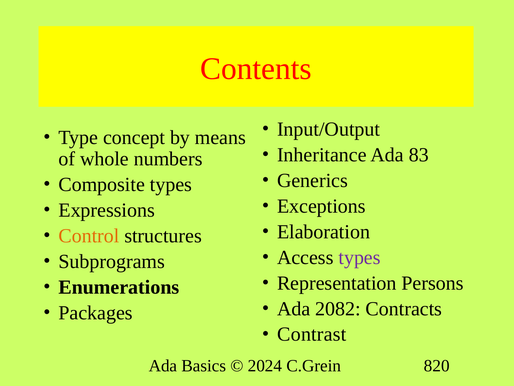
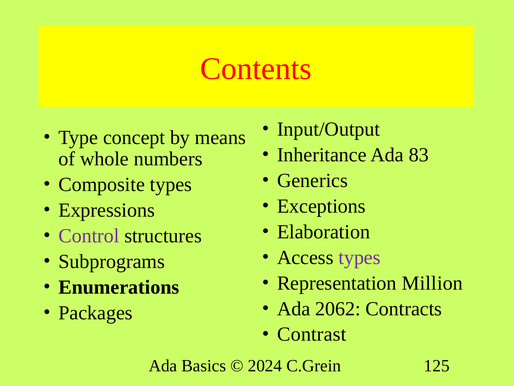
Control colour: orange -> purple (89, 236)
Persons: Persons -> Million (432, 283)
2082: 2082 -> 2062 (338, 308)
820: 820 -> 125 (437, 365)
